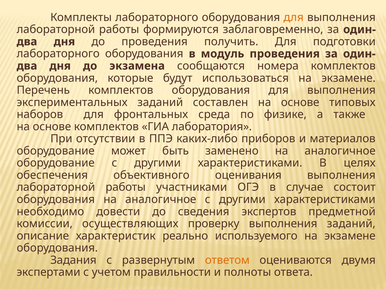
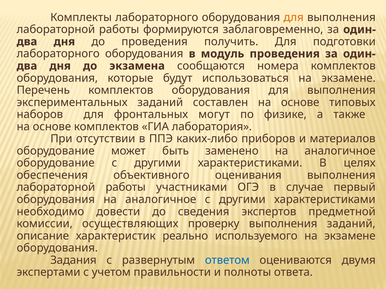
среда: среда -> могут (214, 115)
состоит: состоит -> первый (355, 188)
ответом colour: orange -> blue (227, 261)
